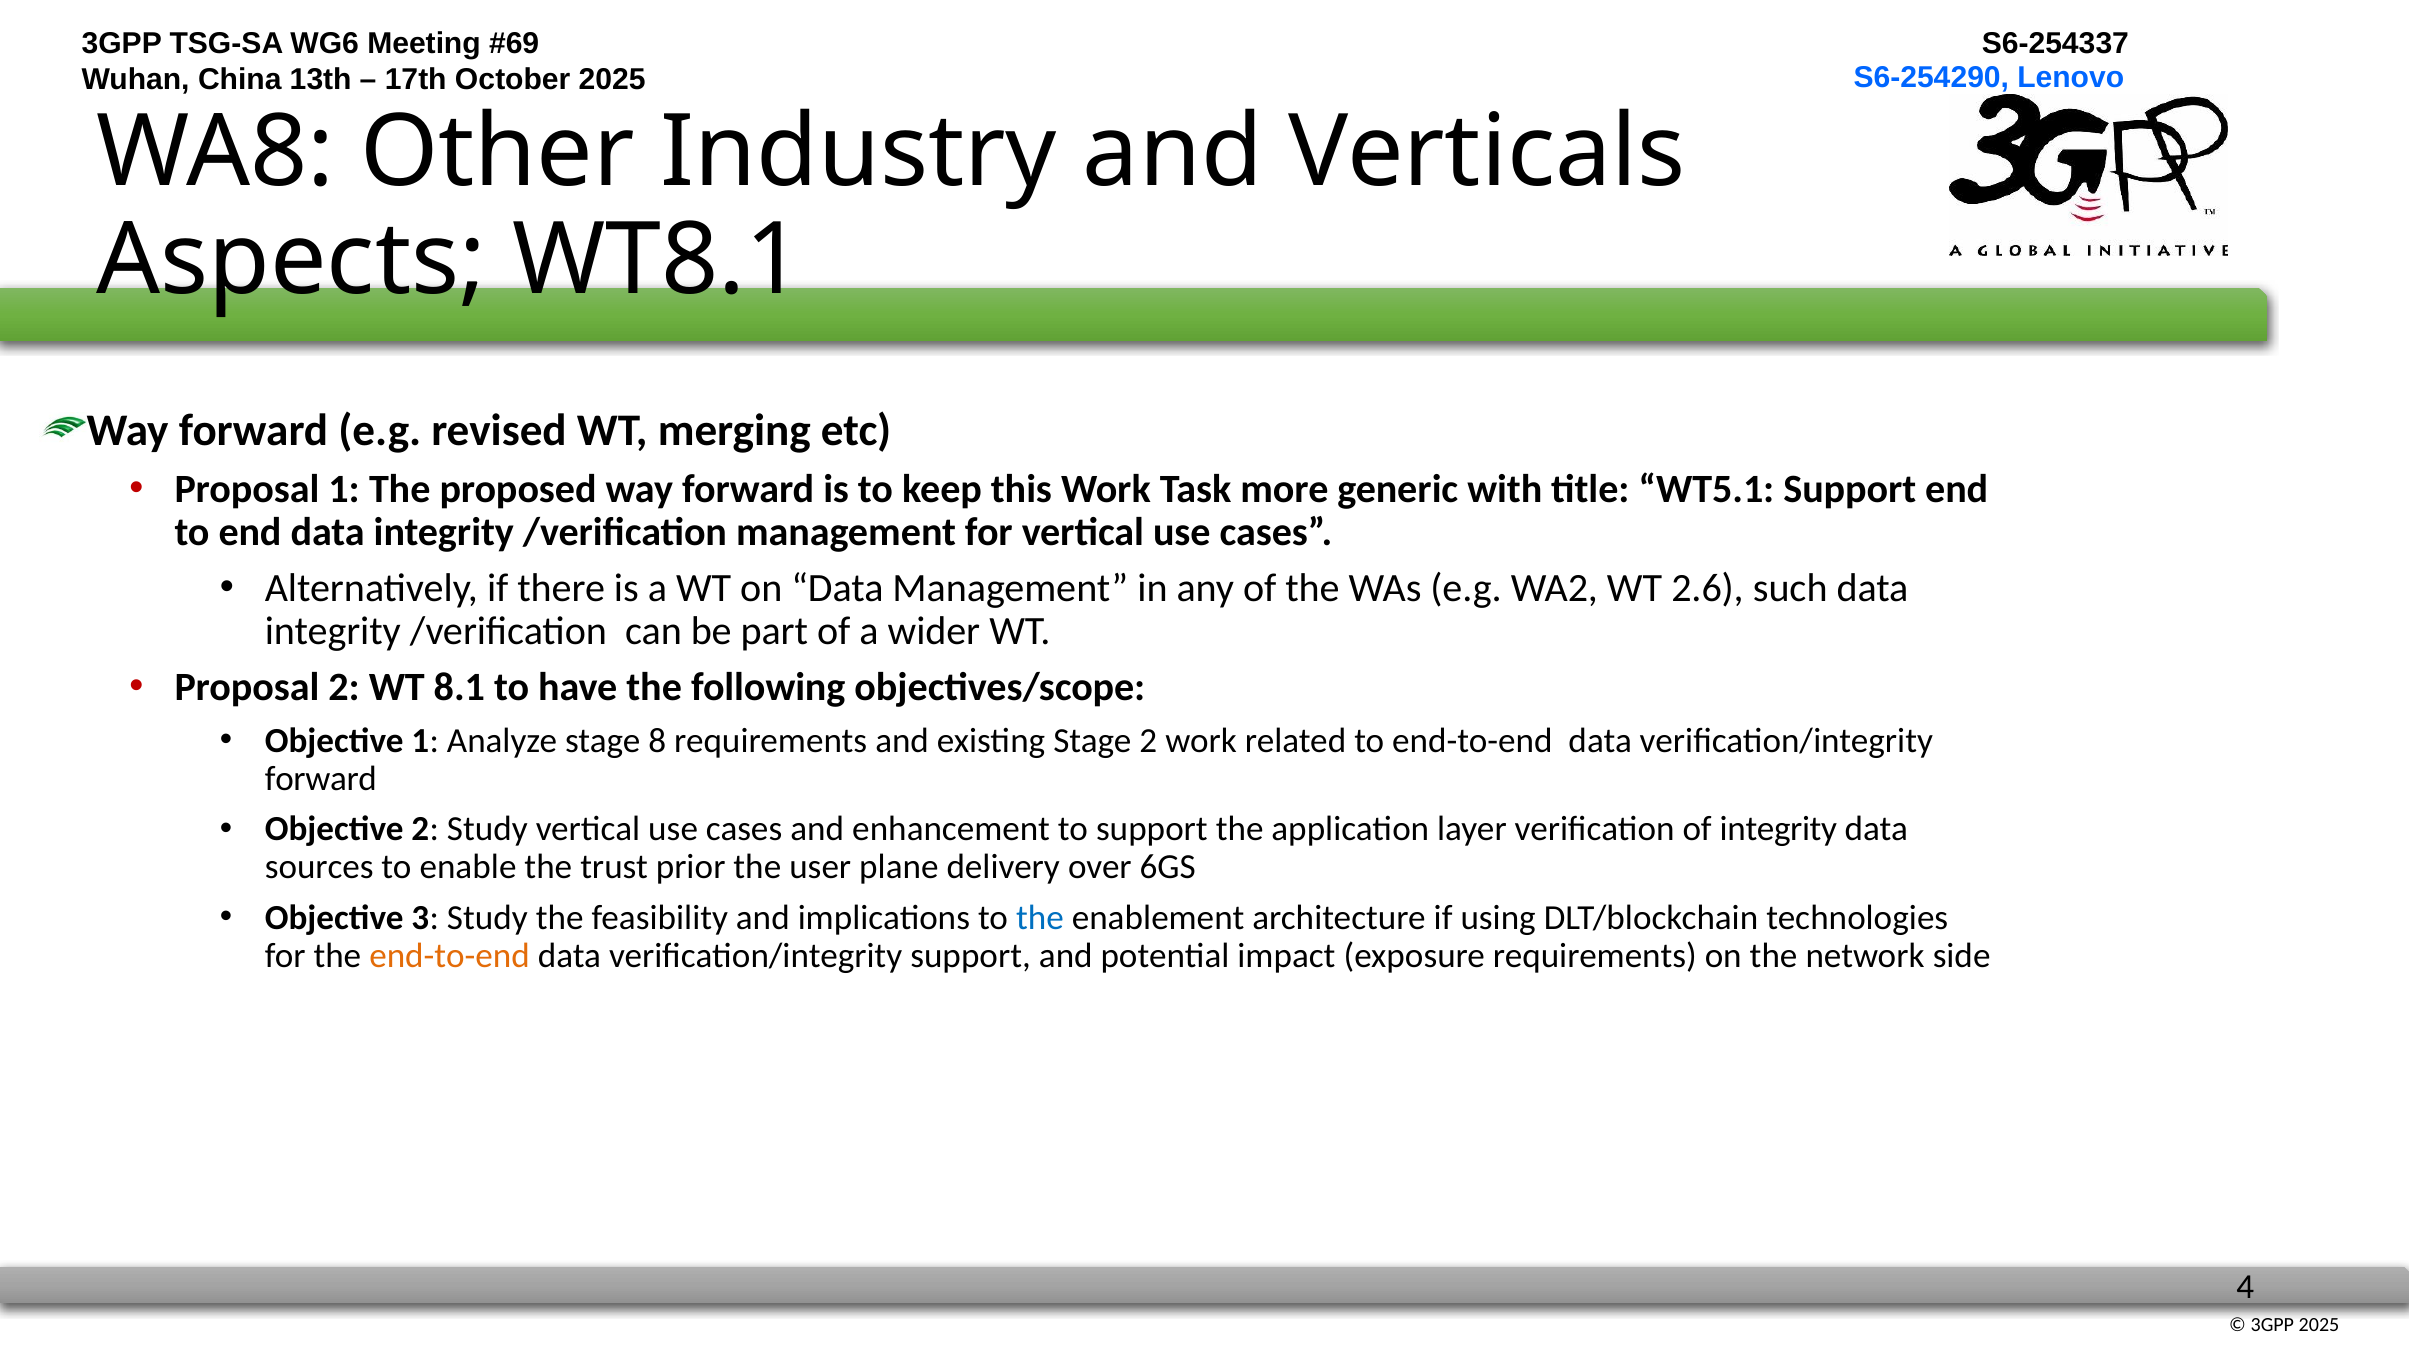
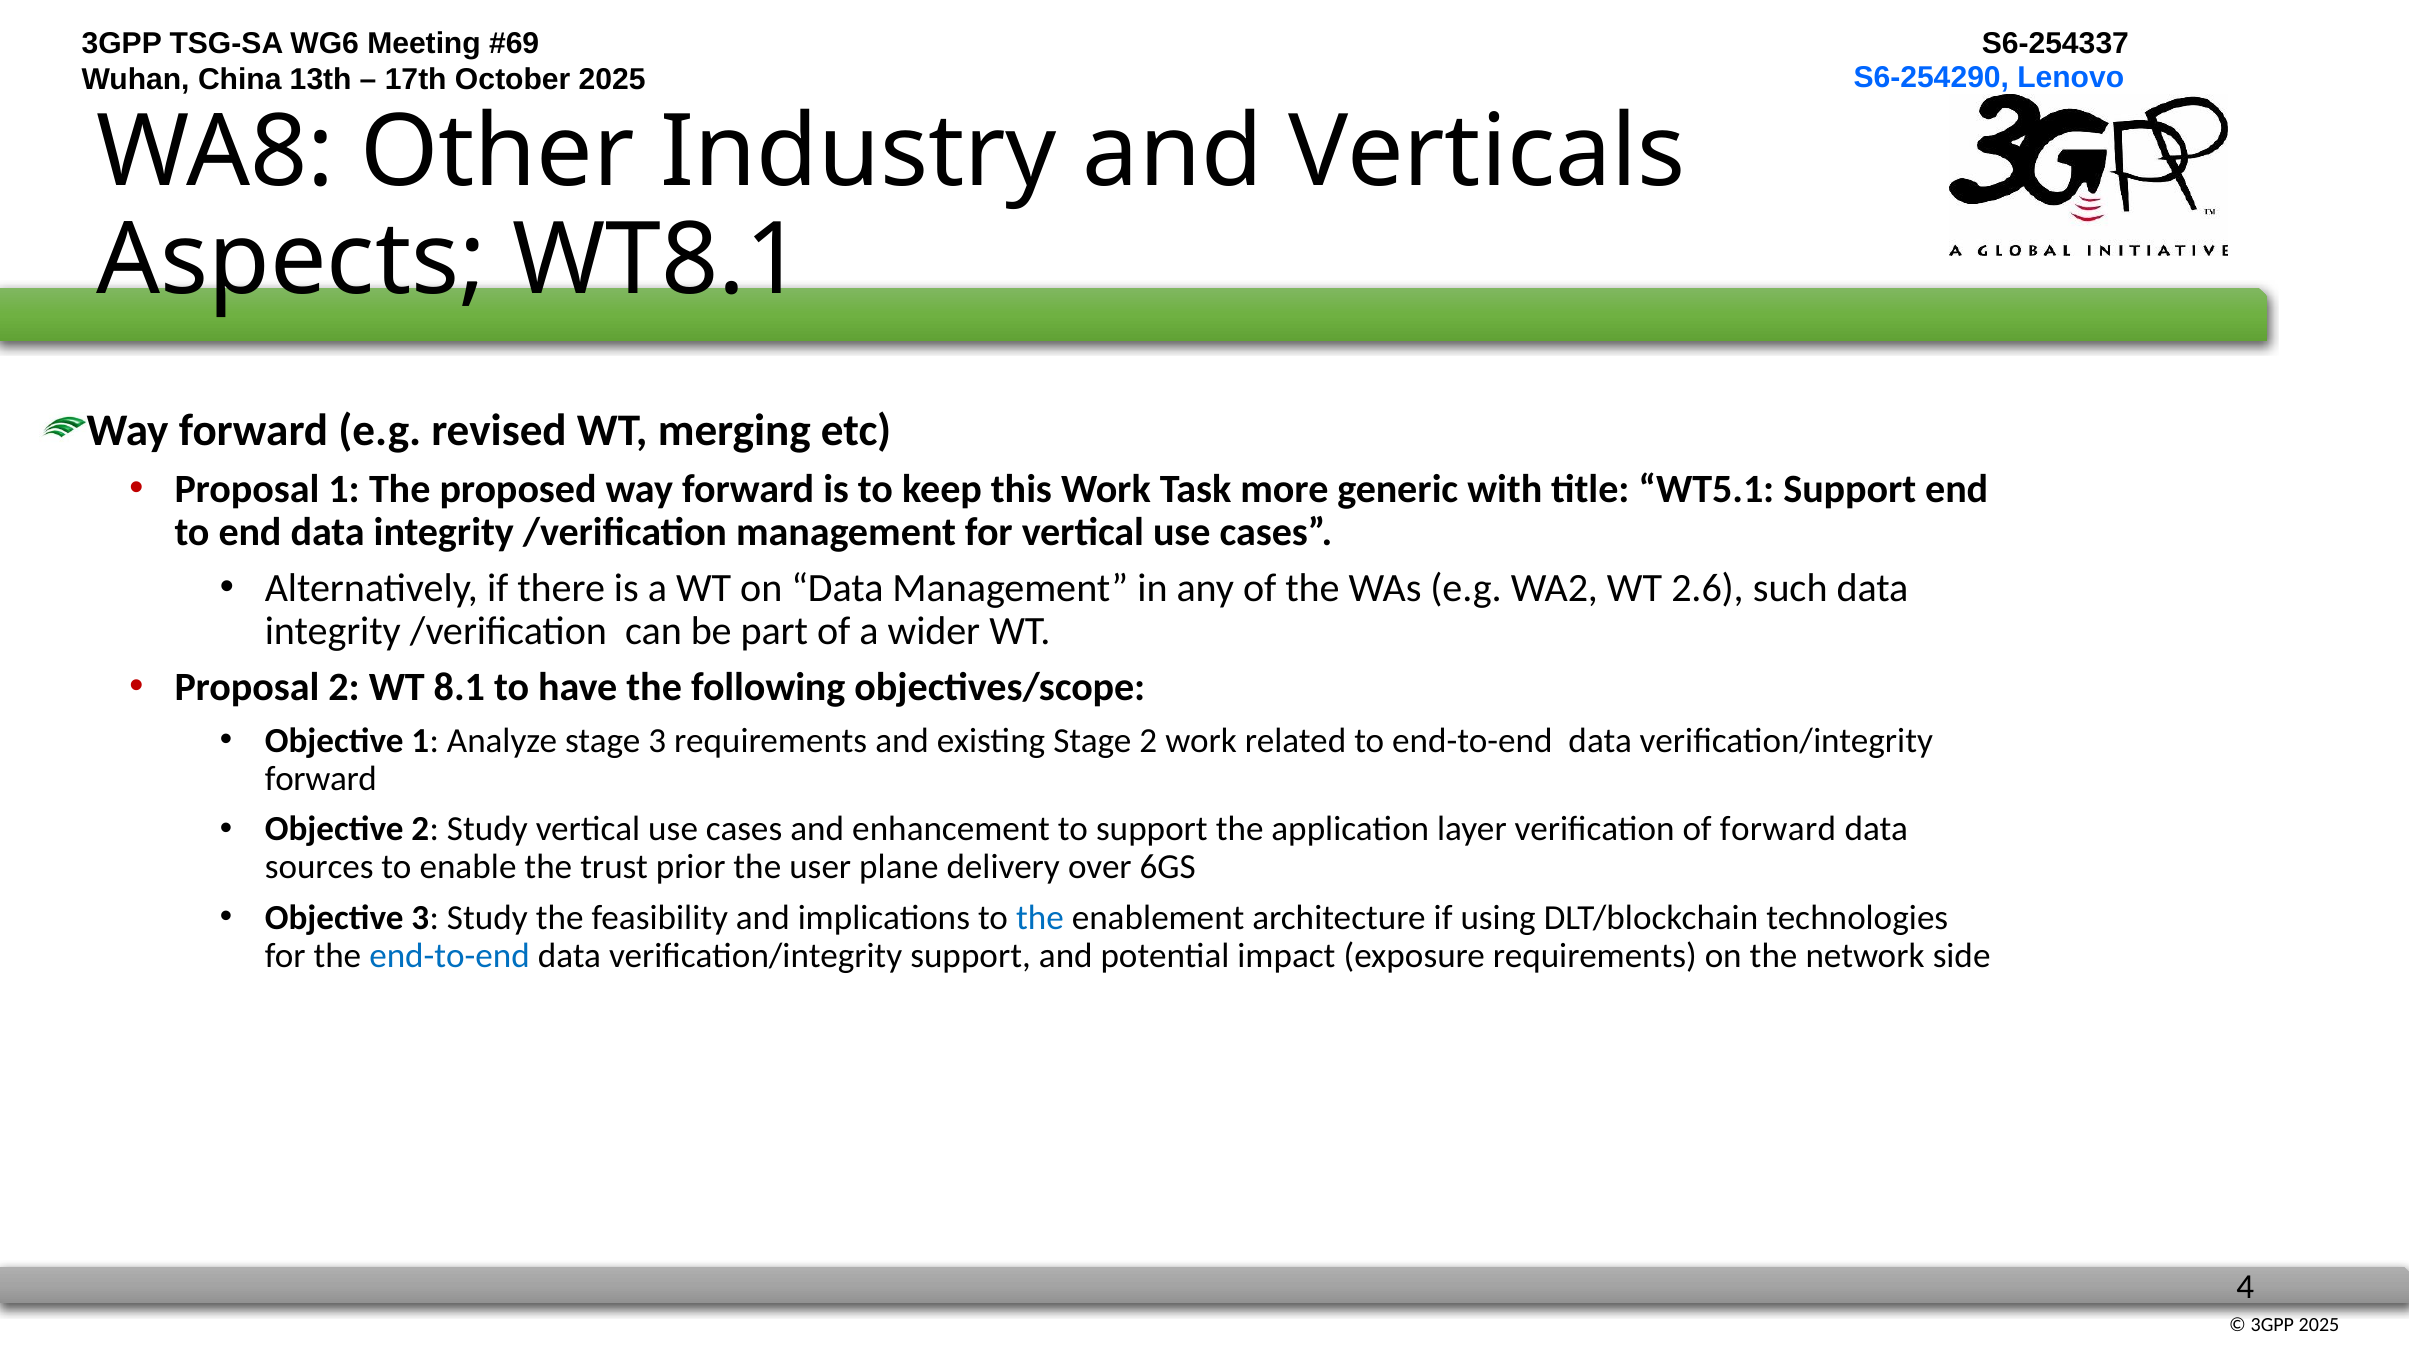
stage 8: 8 -> 3 (657, 741)
of integrity: integrity -> forward (1778, 829)
end-to-end colour: orange -> blue (450, 956)
